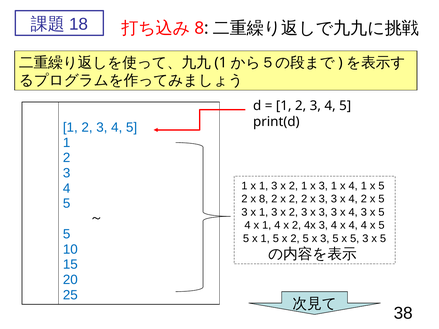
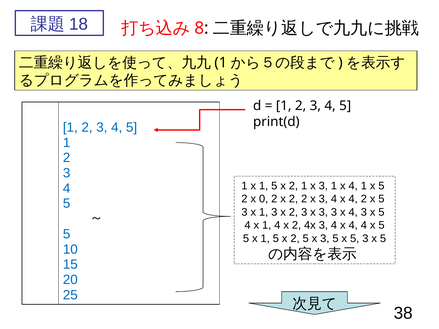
1 x 1 3: 3 -> 5 (274, 186)
x 8: 8 -> 0 (264, 199)
2 x 3 3: 3 -> 4 (334, 199)
